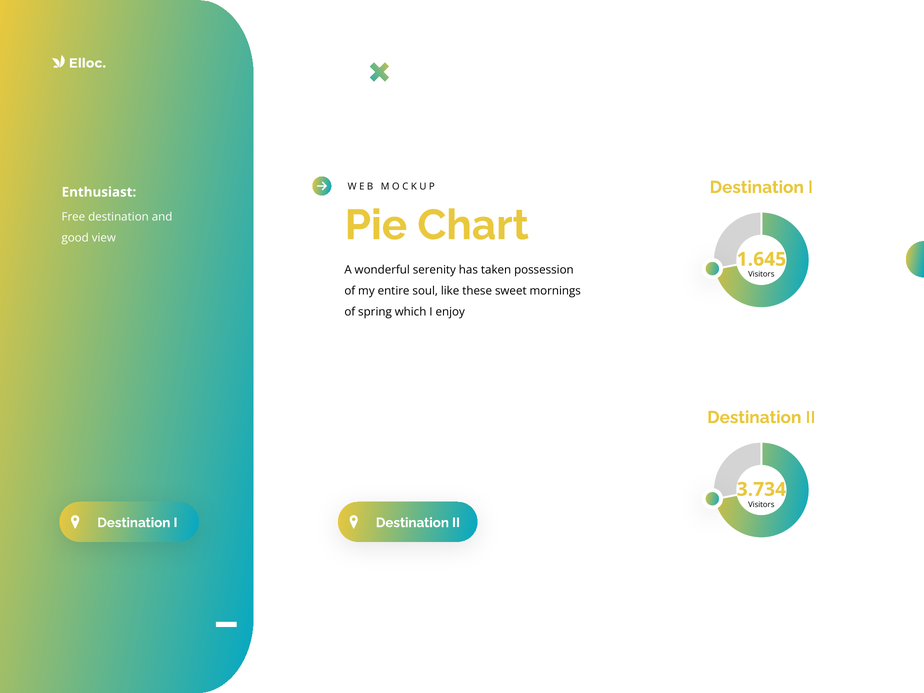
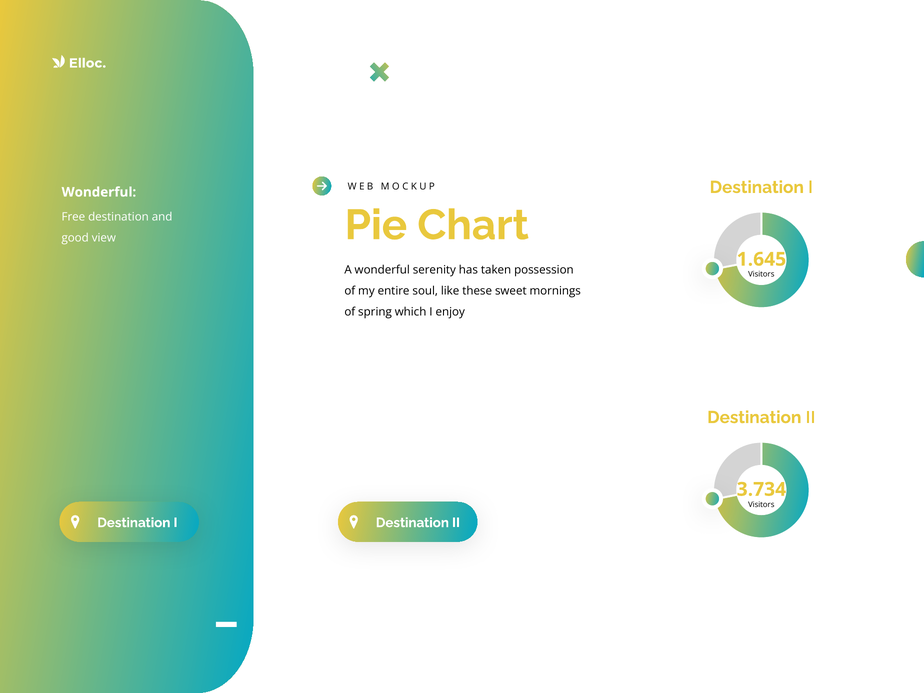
Enthusiast: Enthusiast -> Wonderful (99, 192)
